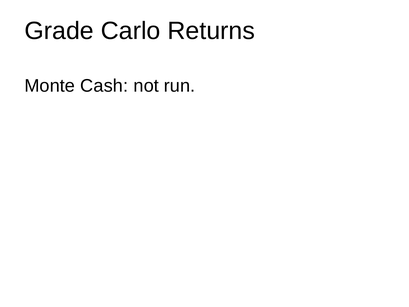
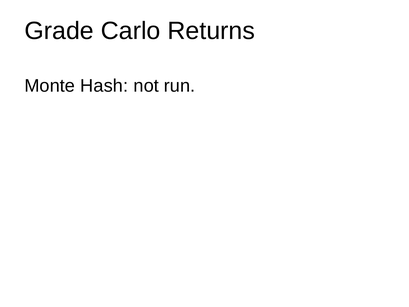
Cash: Cash -> Hash (104, 86)
